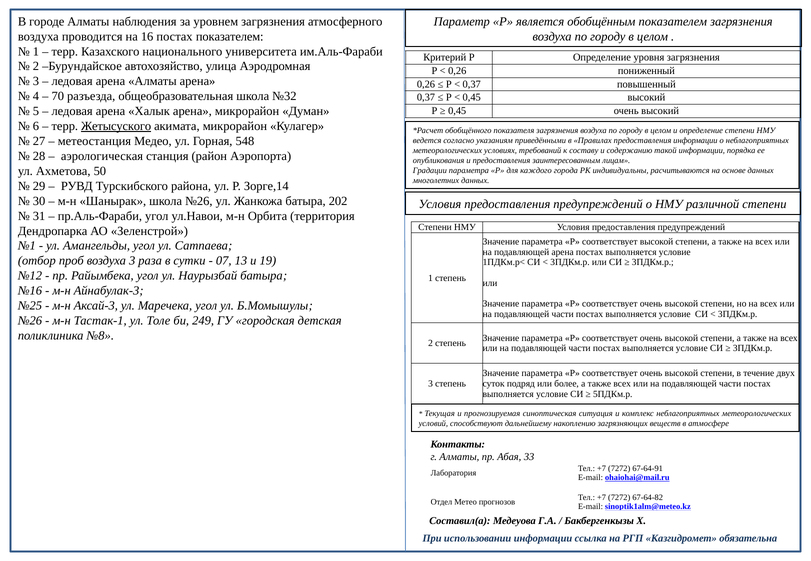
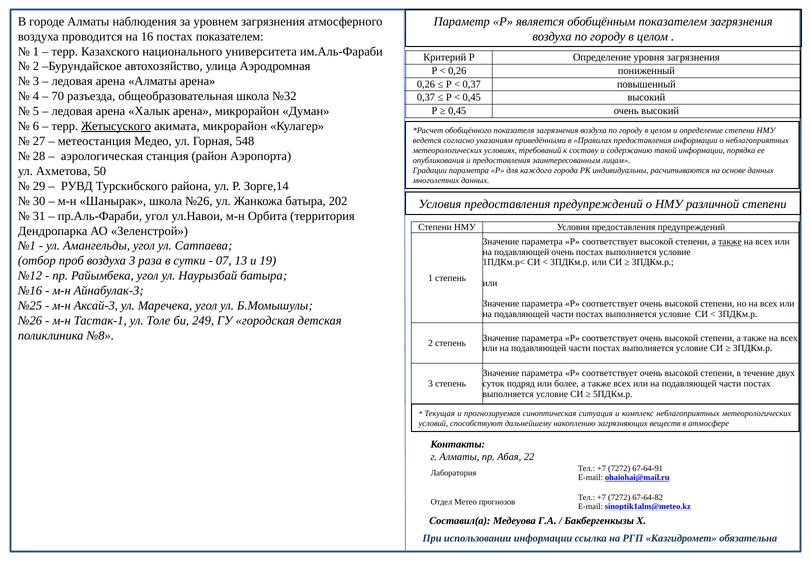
также underline: none -> present (730, 242)
подавляющей арена: арена -> очень (563, 252)
33: 33 -> 22 (529, 457)
